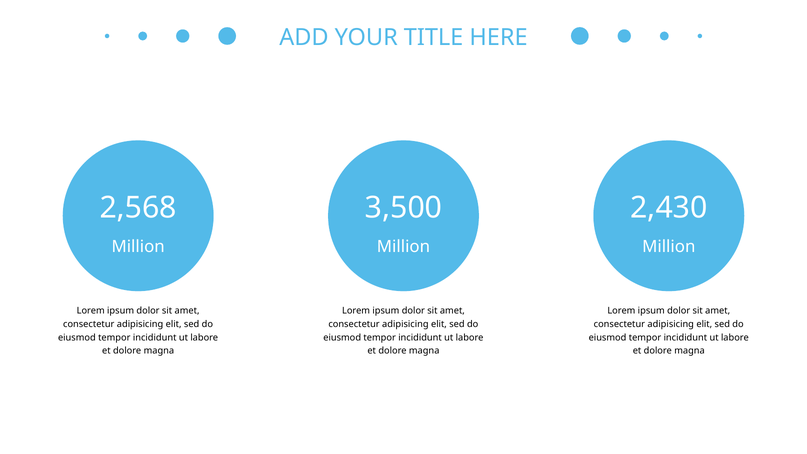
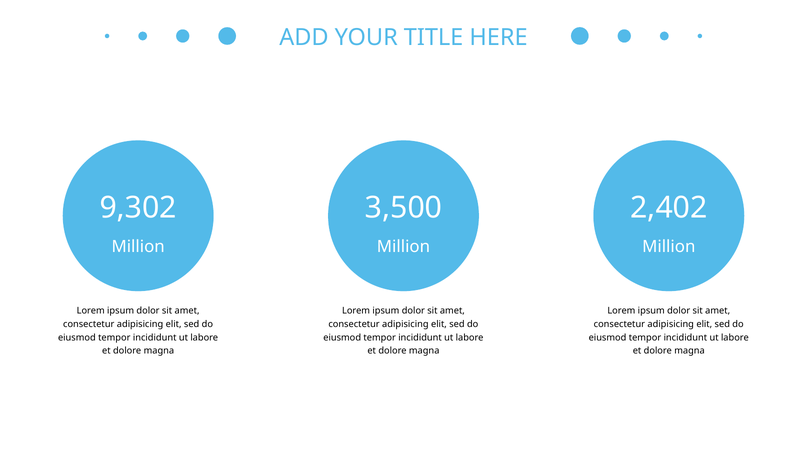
2,568: 2,568 -> 9,302 (138, 208)
2,430: 2,430 -> 2,402 (669, 208)
